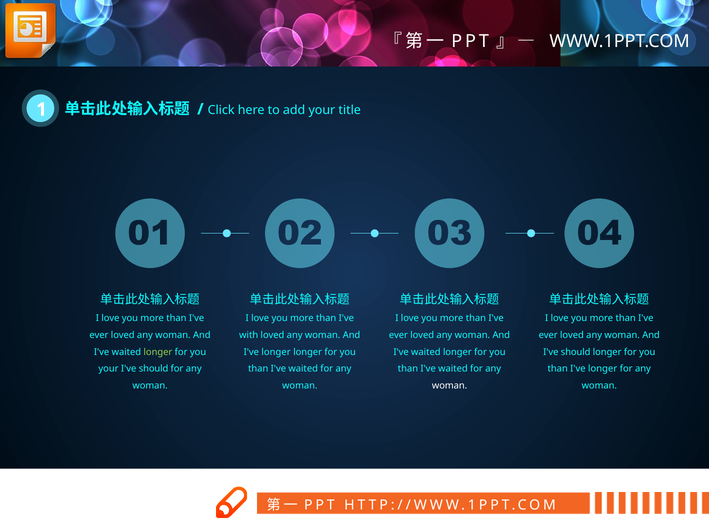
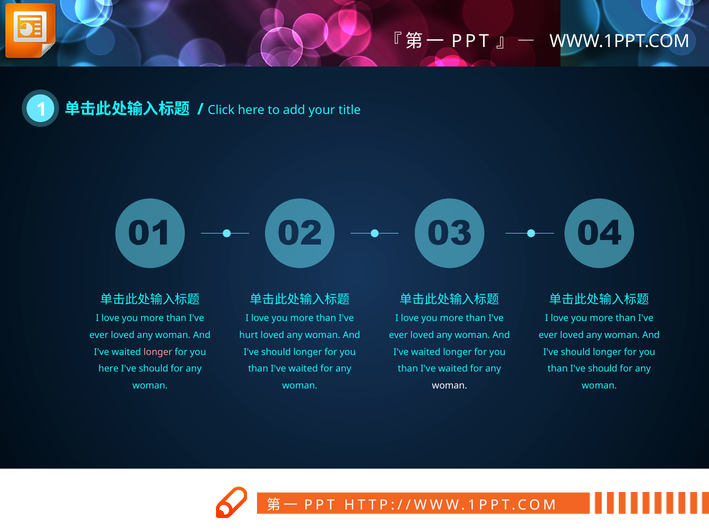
with: with -> hurt (249, 335)
longer colour: light green -> pink (158, 352)
longer: longer -> should (276, 352)
your: your -> here (109, 369)
than I've longer: longer -> should (603, 369)
